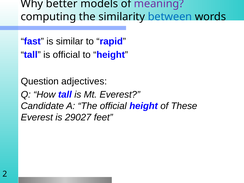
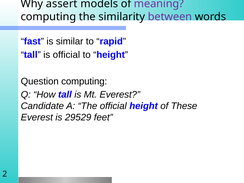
better: better -> assert (62, 4)
between colour: blue -> purple (170, 17)
Question adjectives: adjectives -> computing (84, 81)
29027: 29027 -> 29529 (78, 117)
